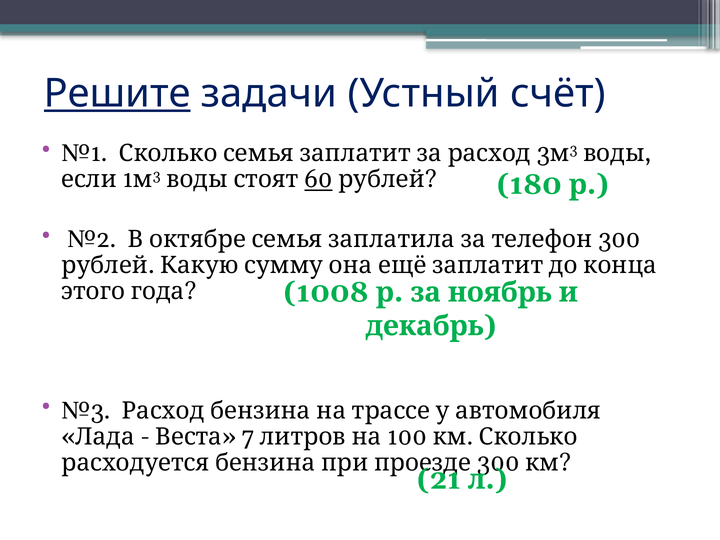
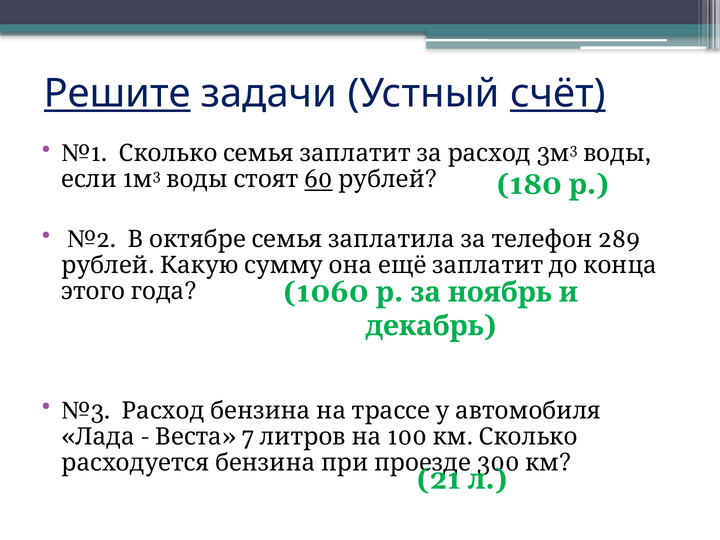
счёт underline: none -> present (558, 94)
№2 300: 300 -> 289 (619, 240)
1008: 1008 -> 1060 (326, 292)
